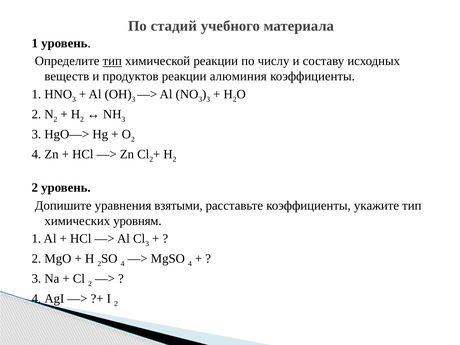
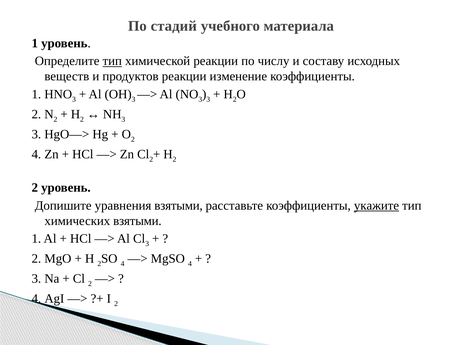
алюминия: алюминия -> изменение (238, 76)
укажите underline: none -> present (377, 205)
химических уровням: уровням -> взятыми (137, 221)
